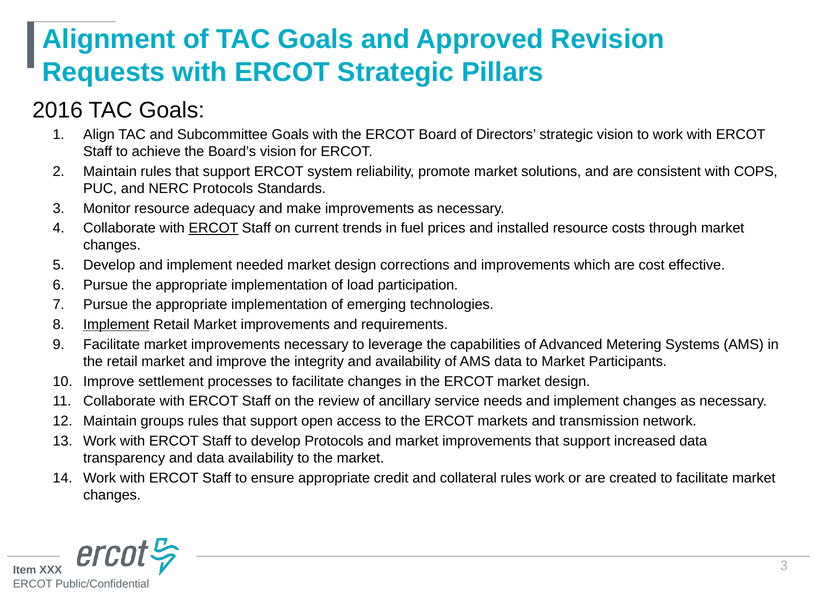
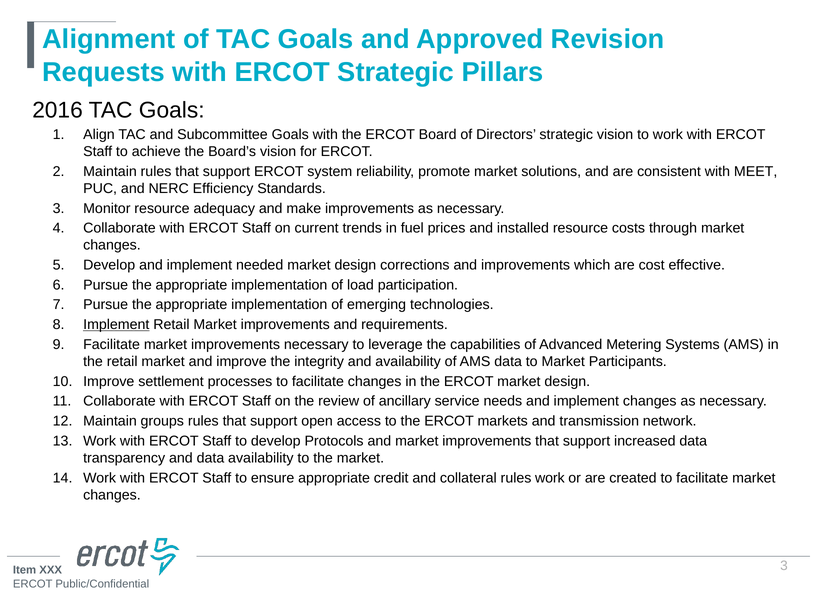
COPS: COPS -> MEET (756, 172)
NERC Protocols: Protocols -> Efficiency (223, 189)
ERCOT underline: present -> none (214, 228)
